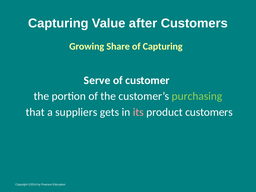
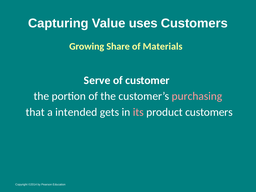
after: after -> uses (143, 23)
of Capturing: Capturing -> Materials (163, 46)
purchasing colour: light green -> pink (197, 96)
suppliers: suppliers -> intended (76, 112)
